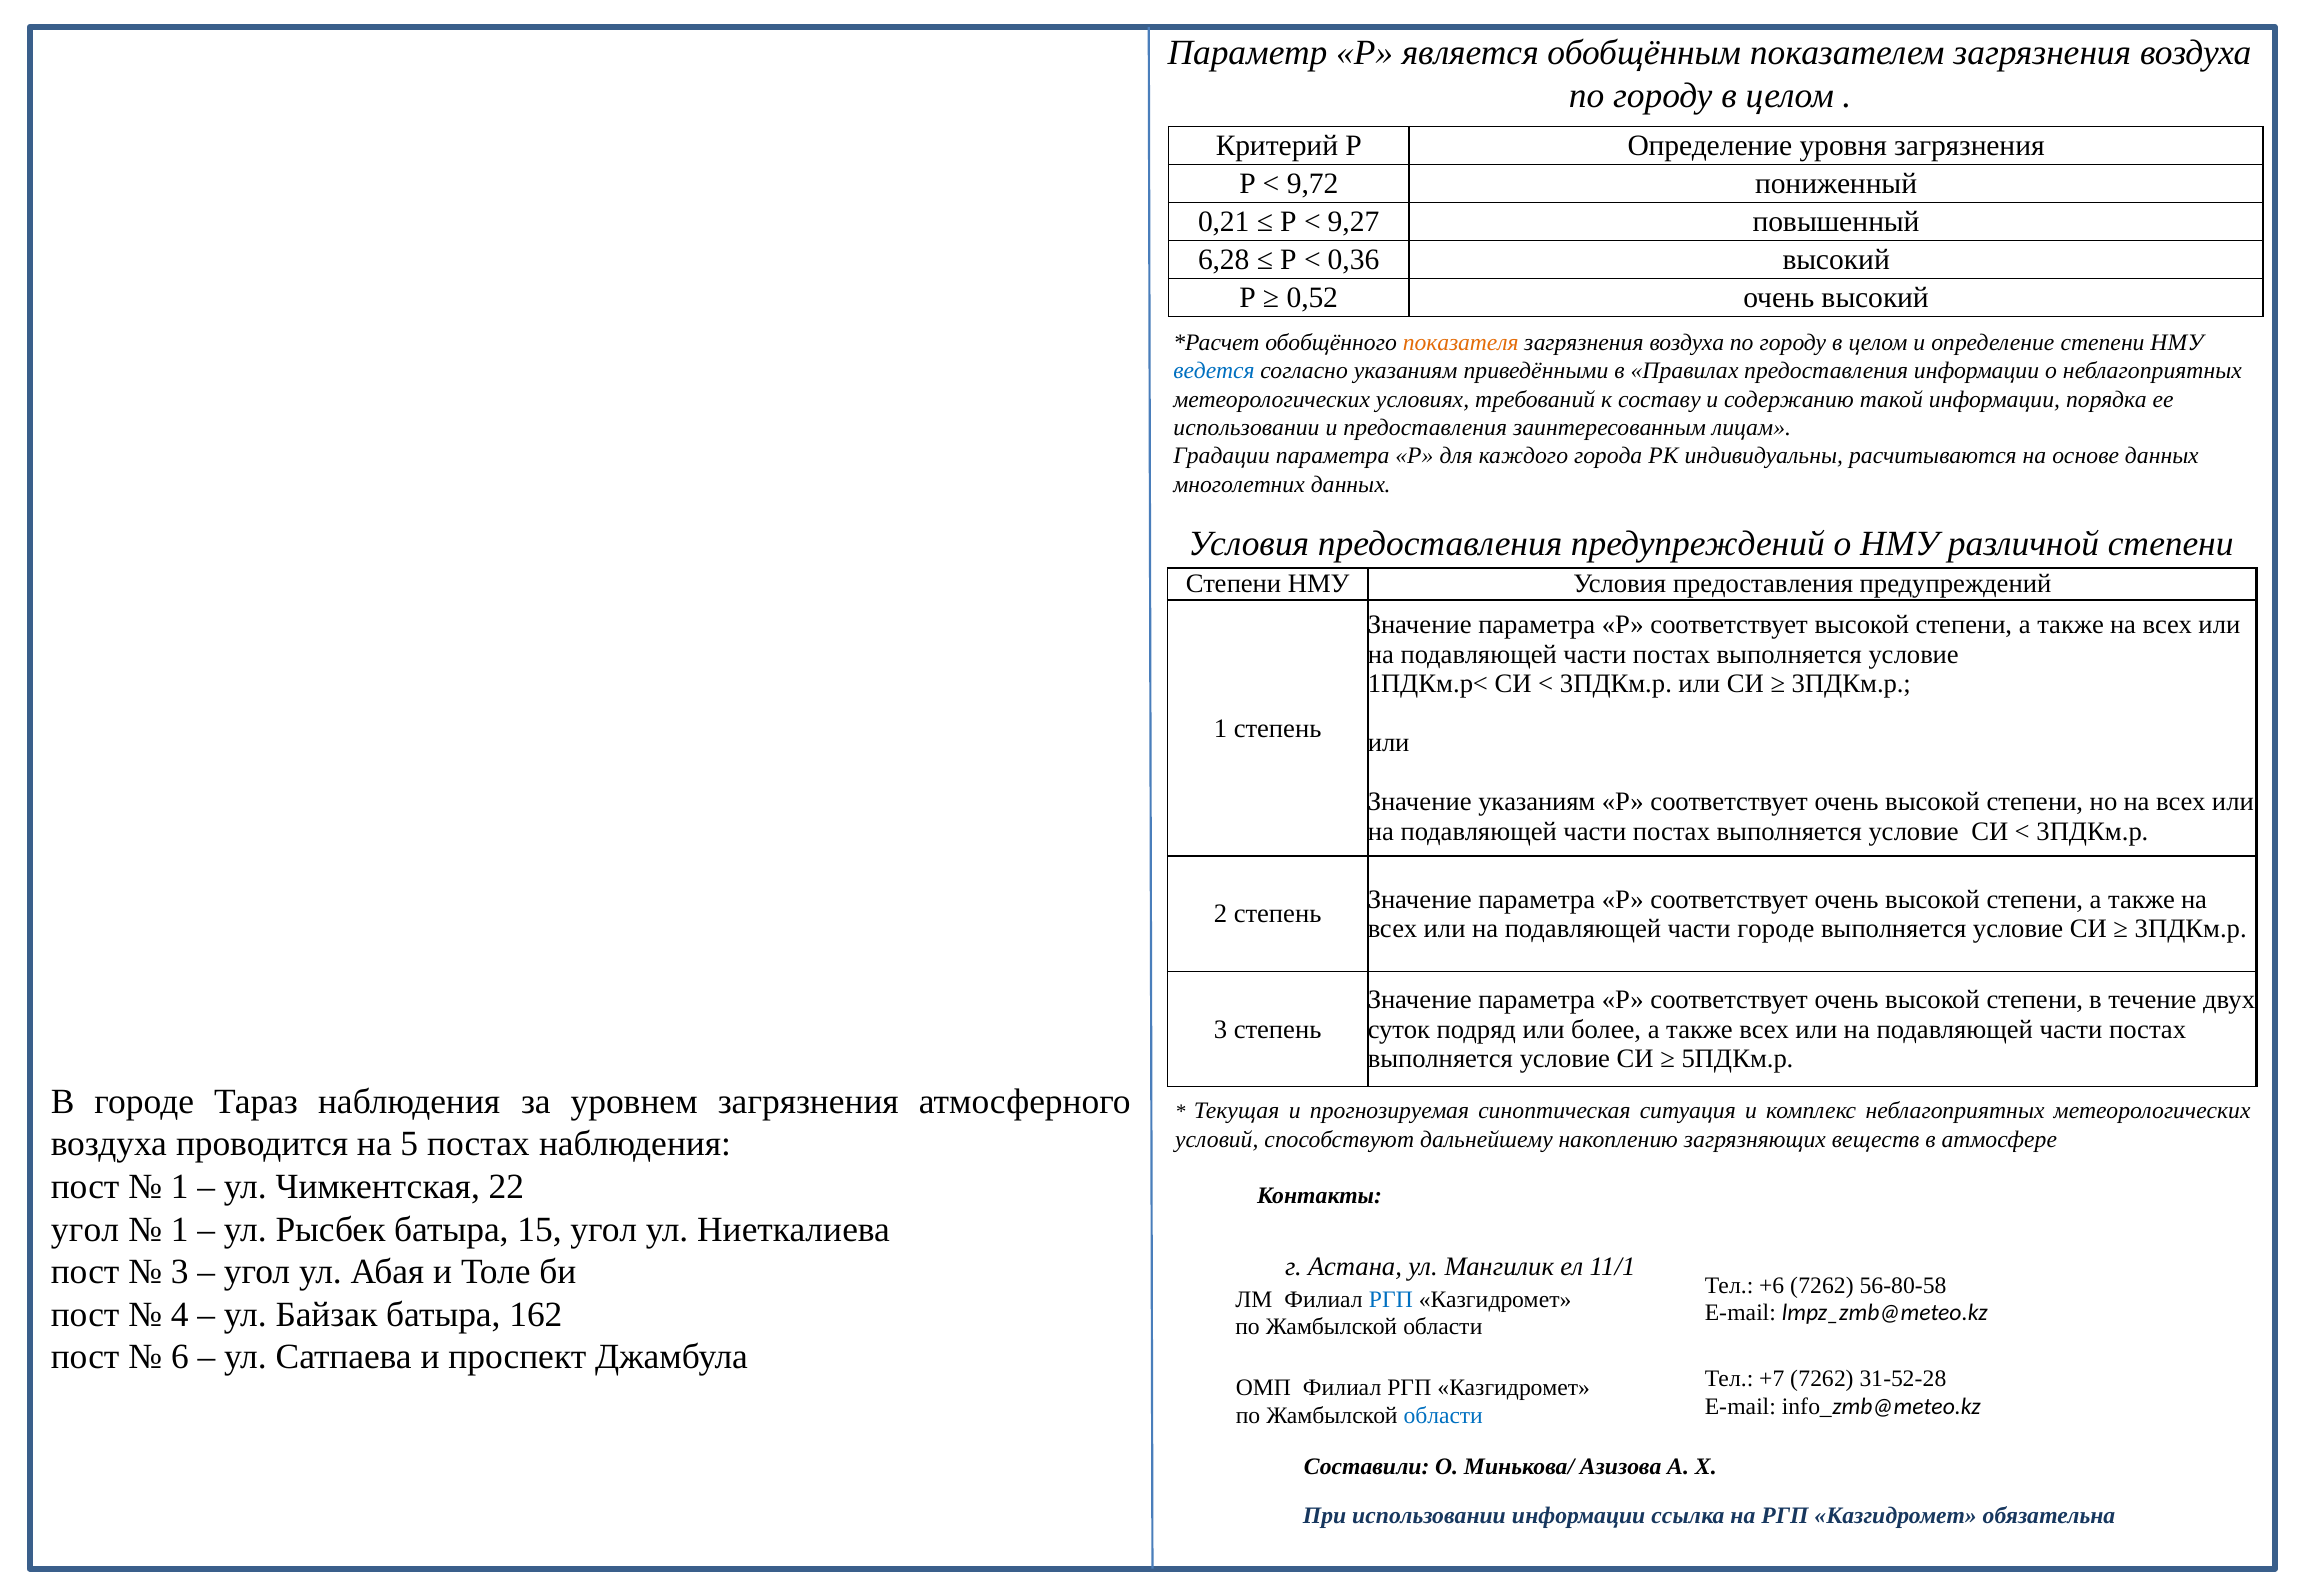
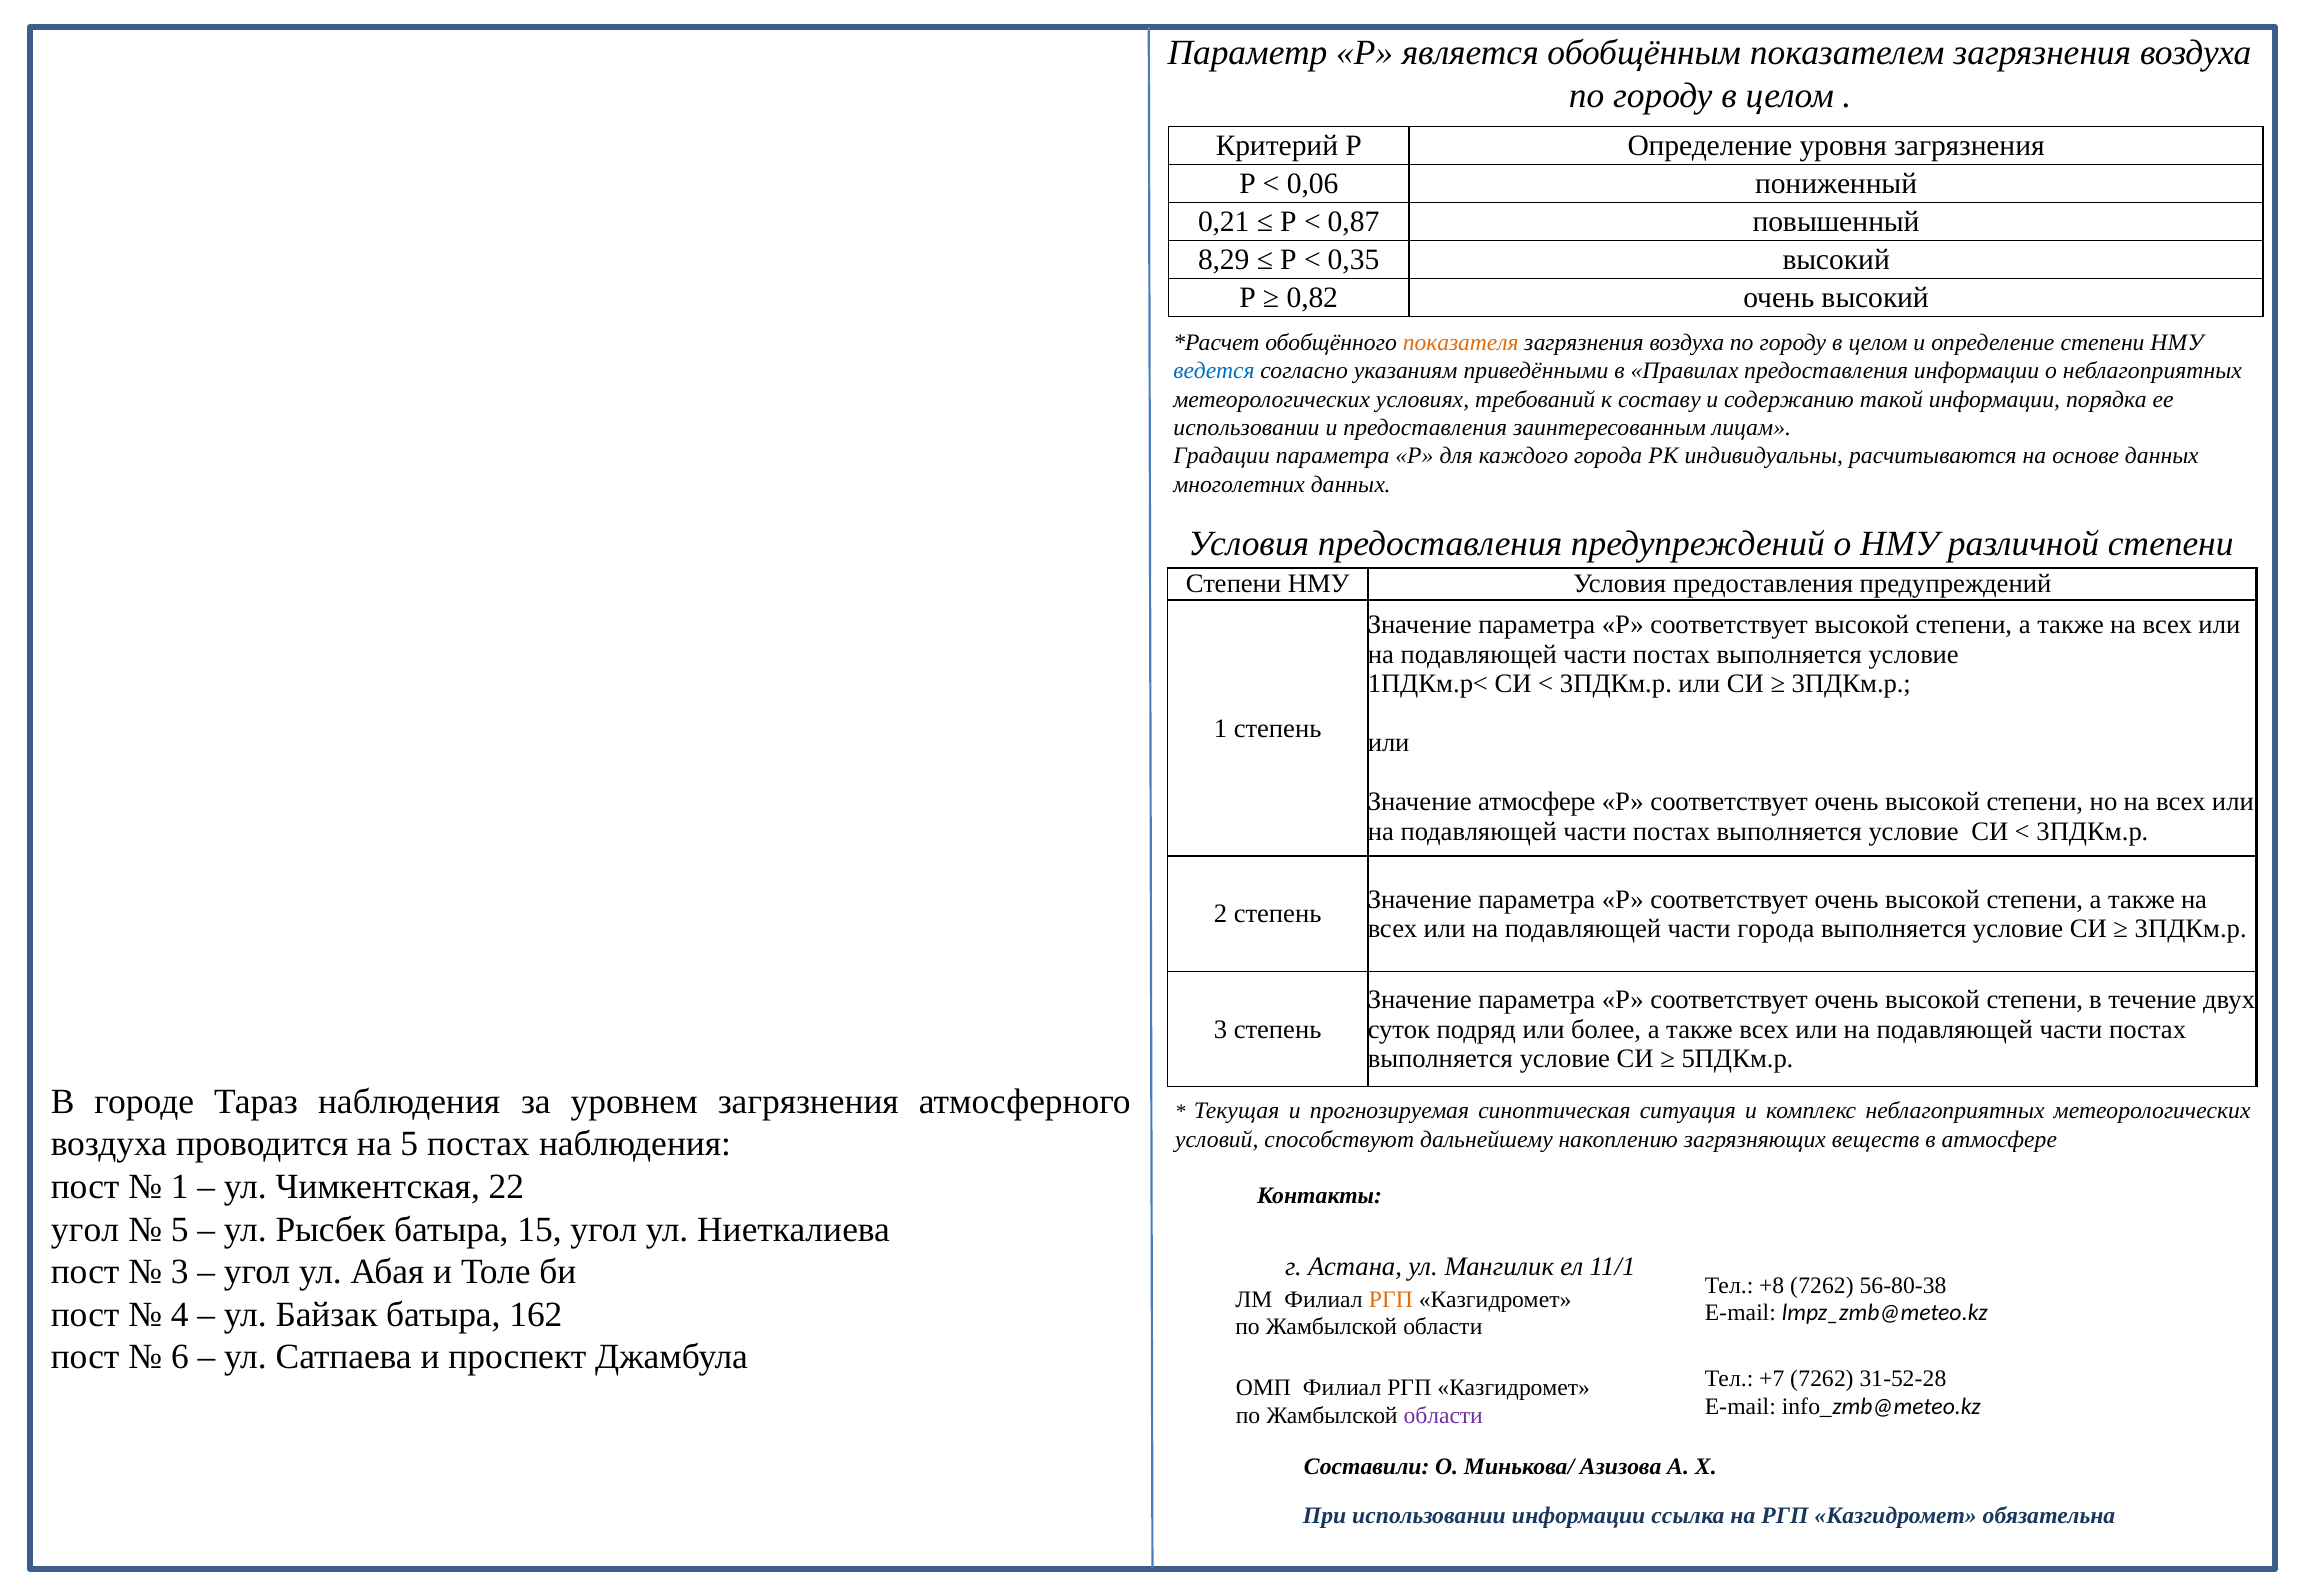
9,72: 9,72 -> 0,06 (1313, 183)
9,27: 9,27 -> 0,87 (1354, 221)
6,28: 6,28 -> 8,29 (1224, 259)
0,36: 0,36 -> 0,35 (1354, 259)
0,52: 0,52 -> 0,82 (1312, 297)
Значение указаниям: указаниям -> атмосфере (1537, 802)
части городе: городе -> города (1776, 929)
1: 1 -> 5 (180, 1229)
+6: +6 -> +8 (1772, 1285)
56-80-58: 56-80-58 -> 56-80-38 (1903, 1285)
РГП colour: blue -> orange (1391, 1300)
области colour: blue -> purple (1443, 1416)
